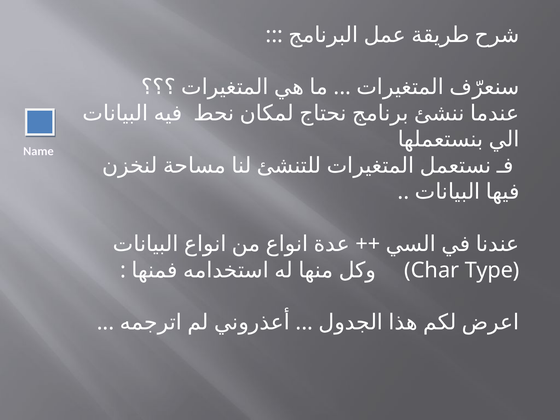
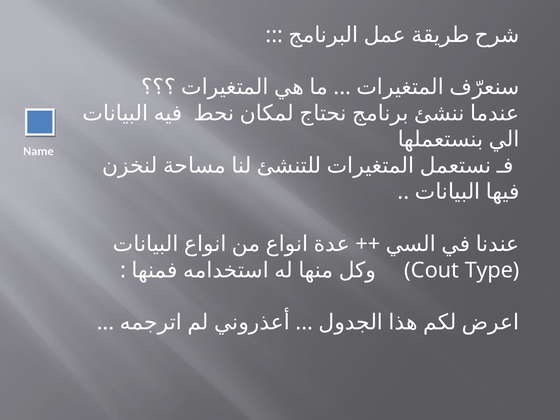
Char: Char -> Cout (435, 270)
